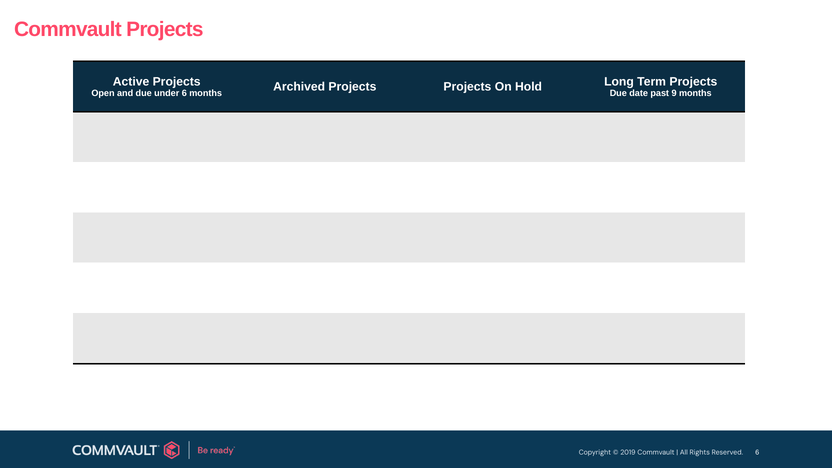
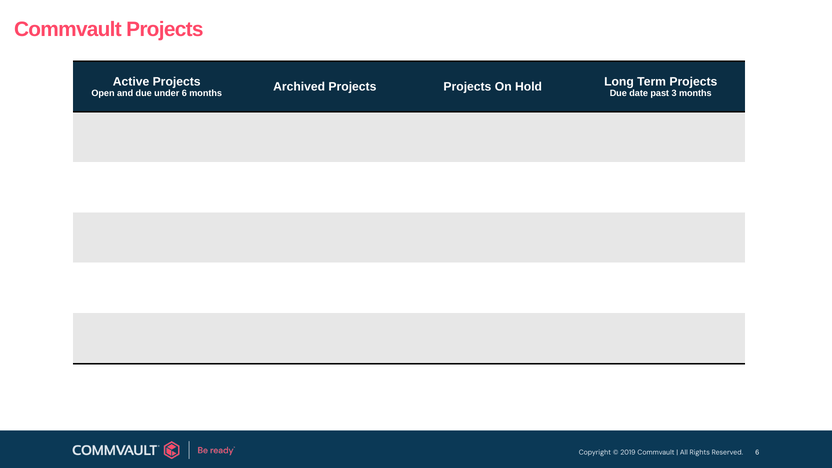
9: 9 -> 3 (674, 93)
